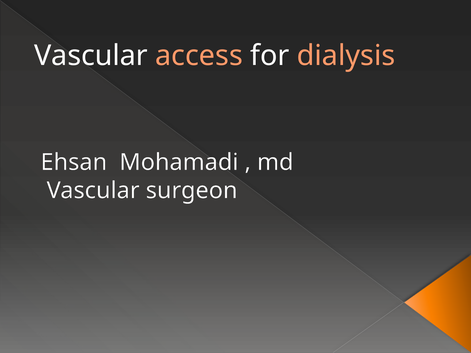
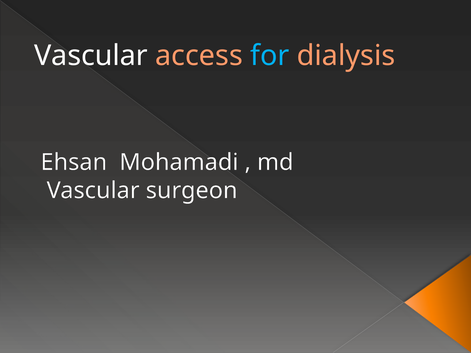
for colour: white -> light blue (270, 56)
